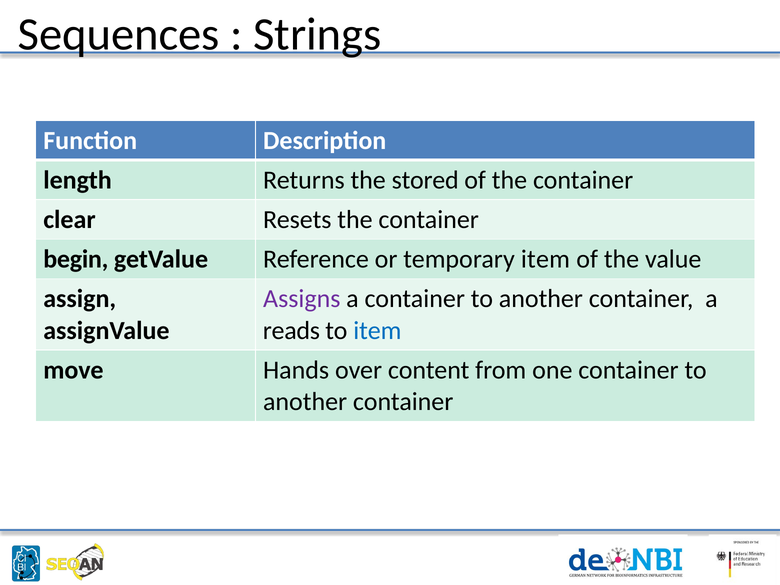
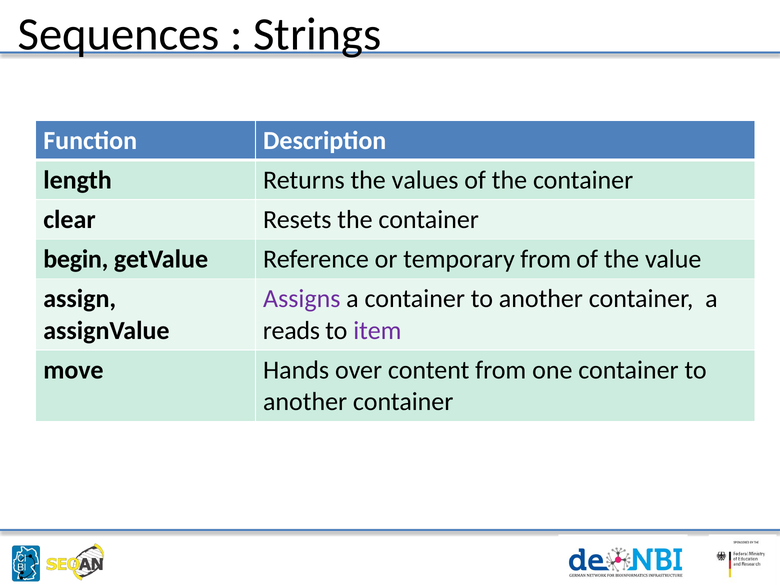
stored: stored -> values (425, 180)
temporary item: item -> from (546, 259)
item colour: blue -> purple (377, 331)
